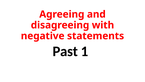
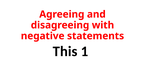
Past: Past -> This (65, 51)
